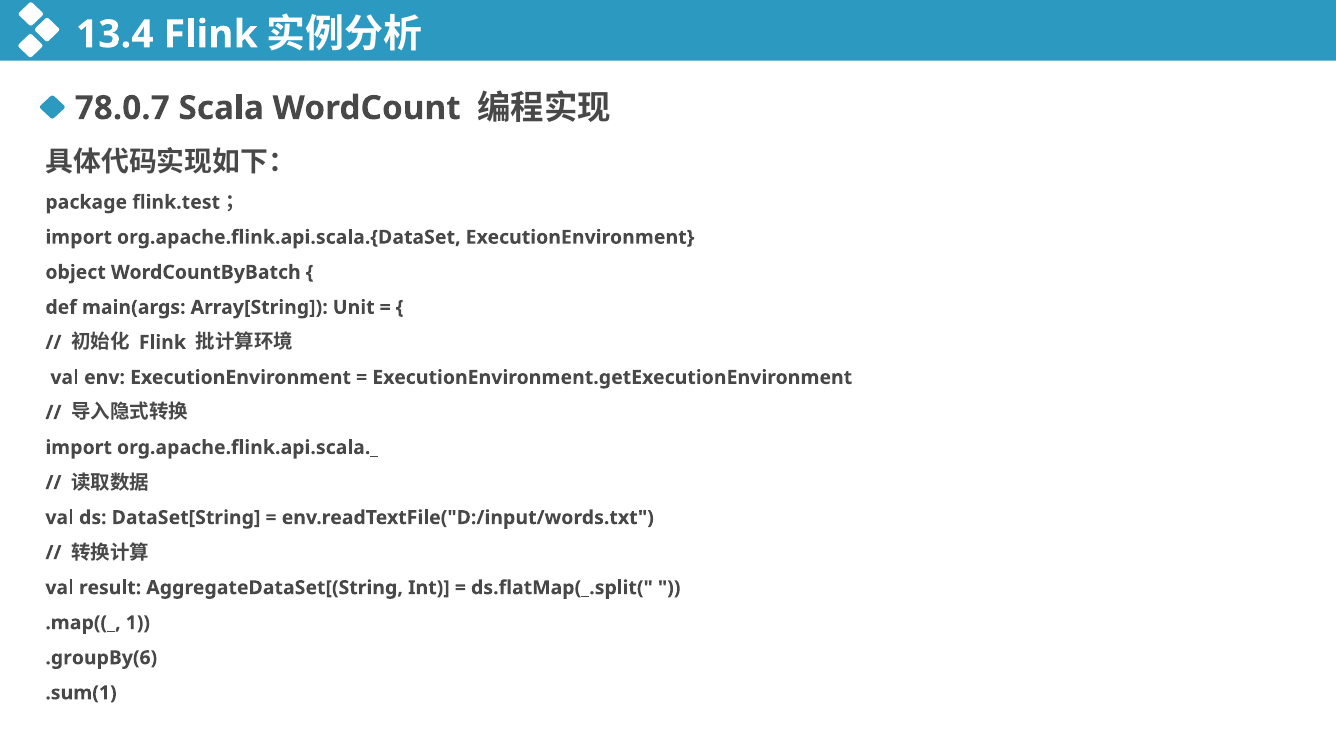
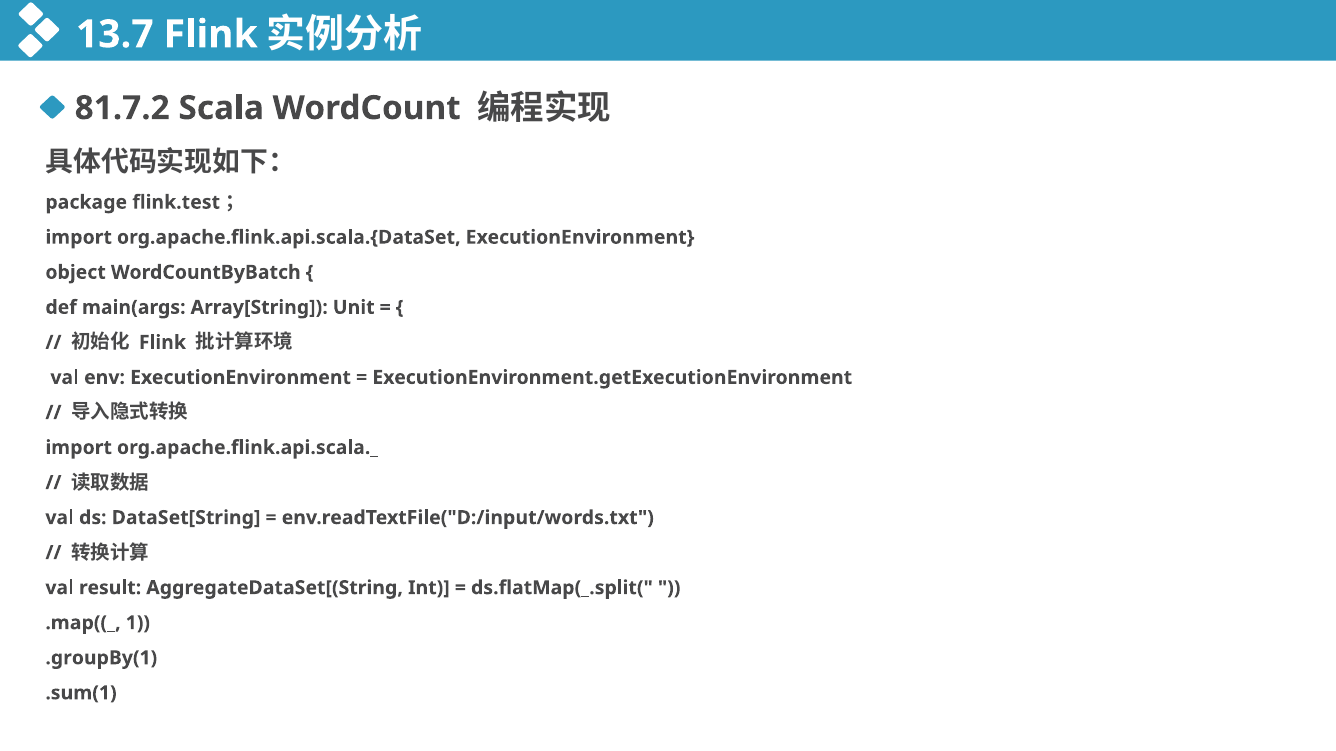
13.4: 13.4 -> 13.7 (115, 34)
78.0.7: 78.0.7 -> 81.7.2 (122, 108)
.groupBy(6: .groupBy(6 -> .groupBy(1 (101, 658)
